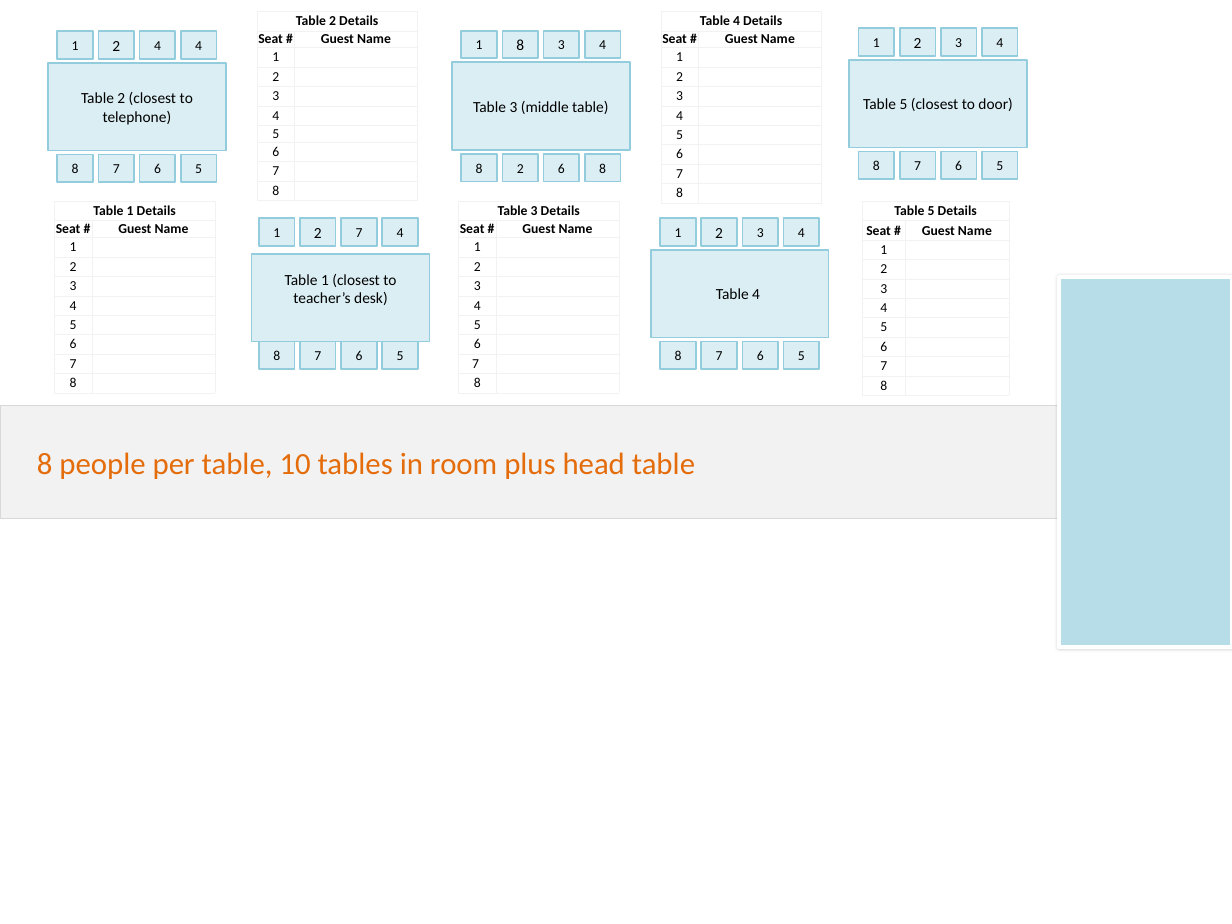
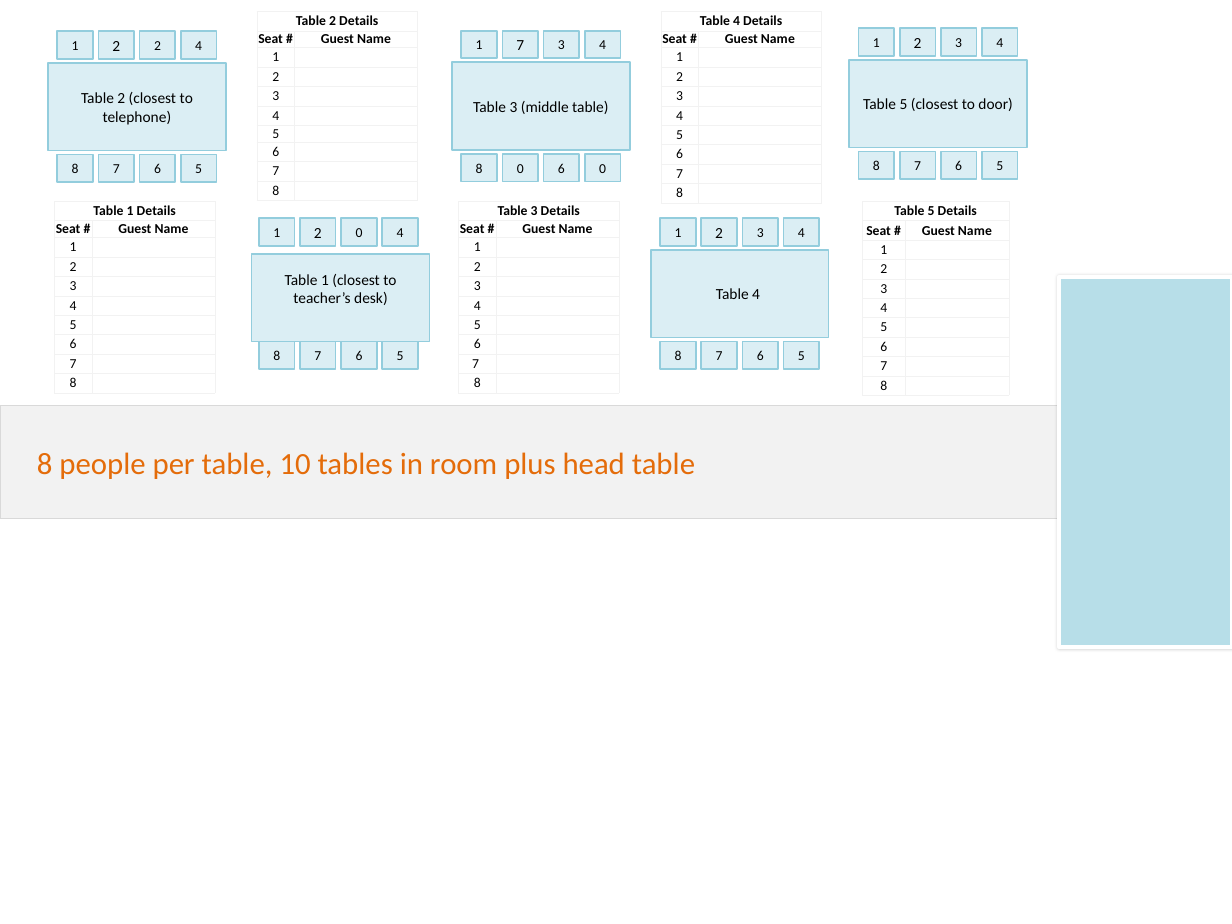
1 8: 8 -> 7 (520, 45)
2 4: 4 -> 2 (158, 46)
8 2: 2 -> 0 (520, 169)
6 8: 8 -> 0 (603, 169)
2 7: 7 -> 0 (359, 233)
